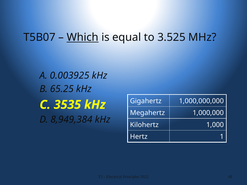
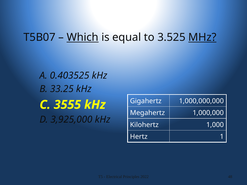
MHz underline: none -> present (202, 37)
0.003925: 0.003925 -> 0.403525 (70, 76)
65.25: 65.25 -> 33.25 (62, 89)
3535: 3535 -> 3555 (67, 105)
8,949,384: 8,949,384 -> 3,925,000 (71, 120)
